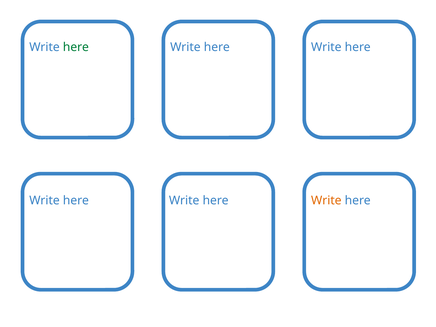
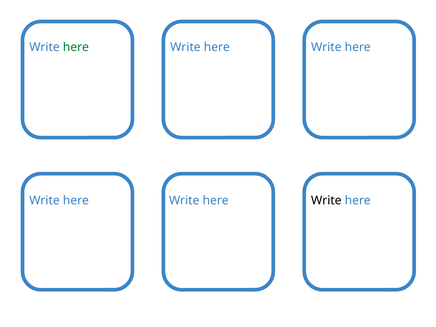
Write colour: orange -> black (326, 201)
